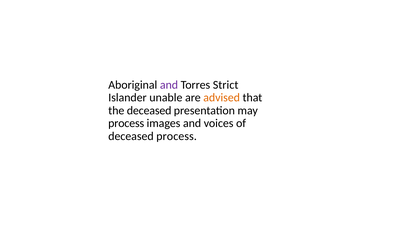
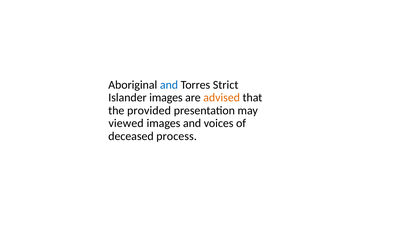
and colour: purple -> blue (169, 85)
Islander unable: unable -> images (166, 97)
the deceased: deceased -> provided (149, 110)
process: process -> viewed (126, 123)
